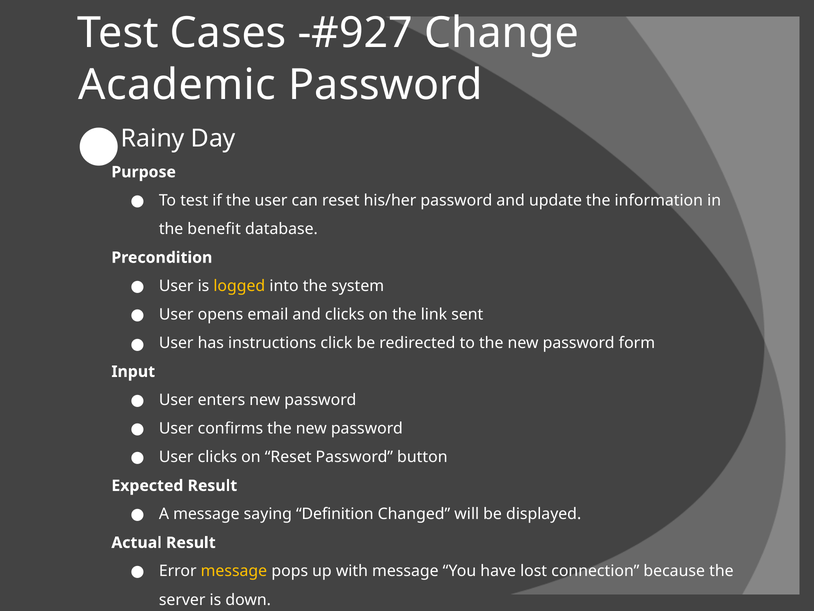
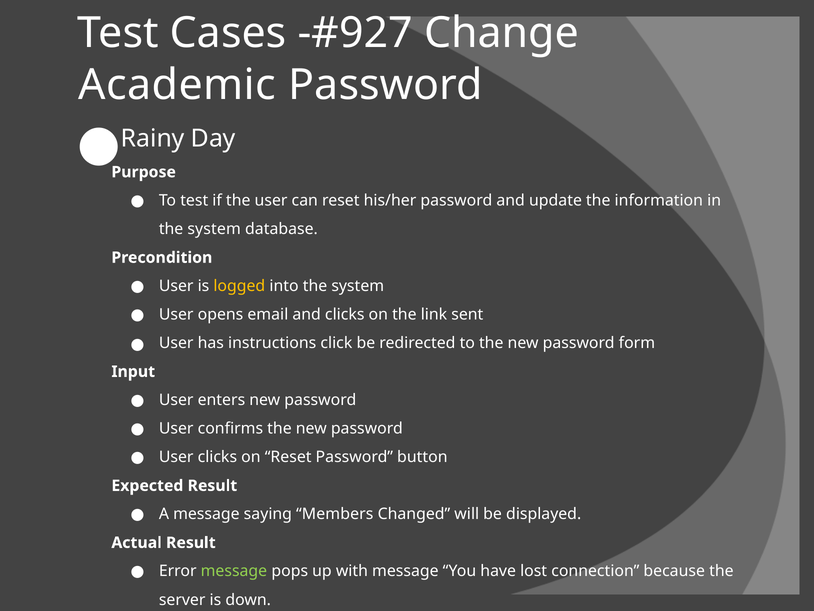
benefit: benefit -> system (214, 229)
Definition: Definition -> Members (335, 514)
message colour: yellow -> light green (234, 571)
